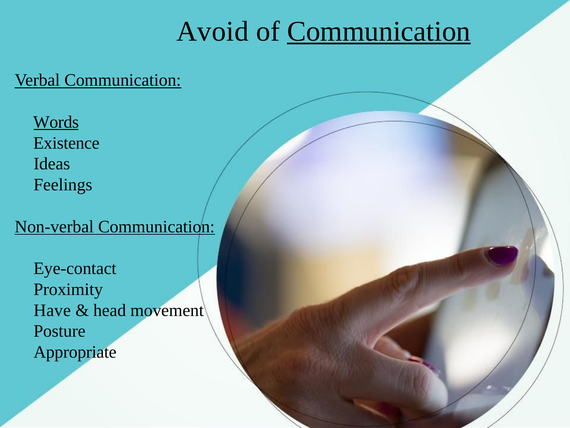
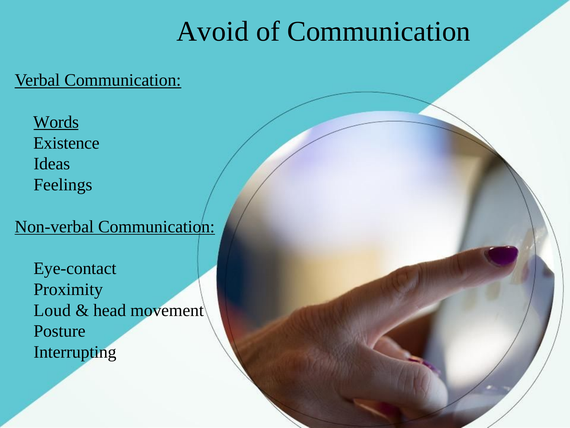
Communication underline: present -> none (379, 31)
Have: Have -> Loud (52, 310)
Appropriate: Appropriate -> Interrupting (75, 352)
